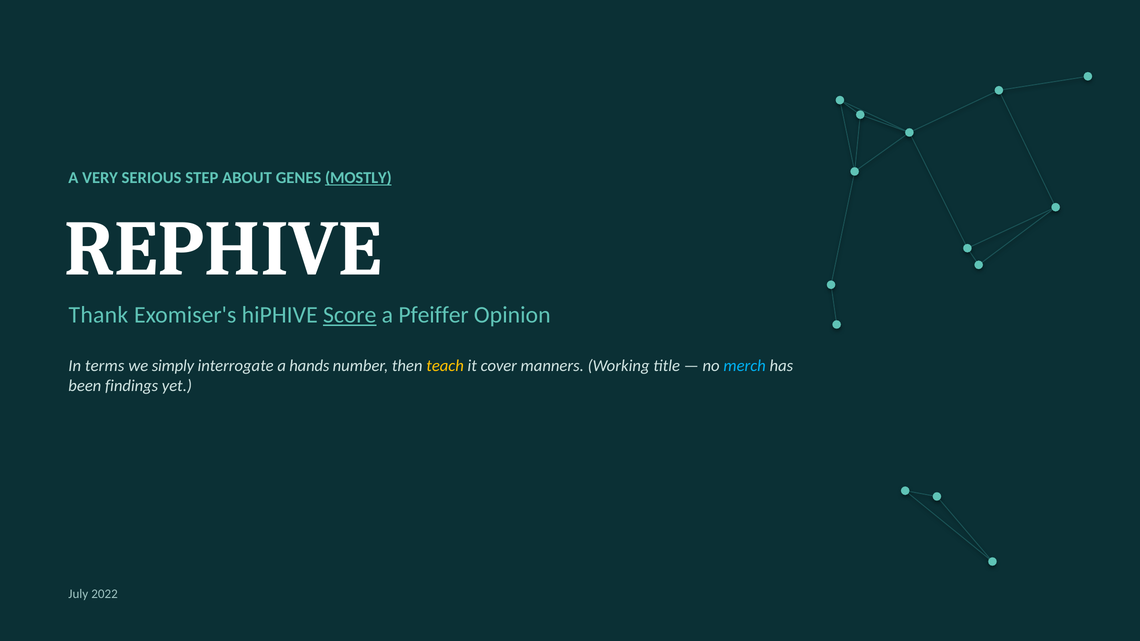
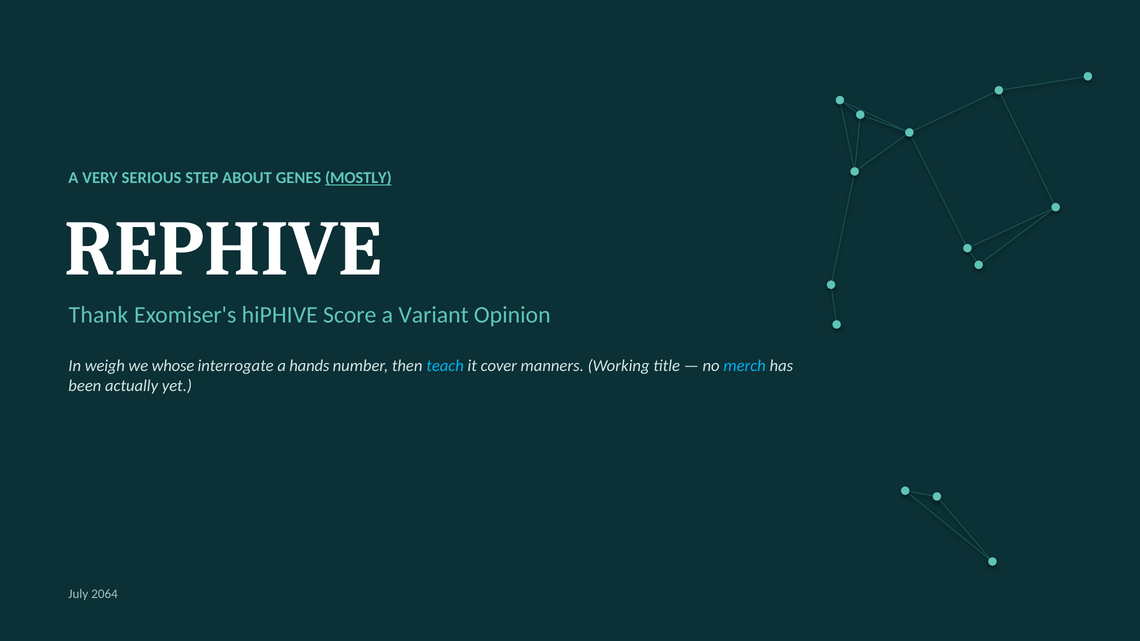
Score underline: present -> none (350, 315)
Pfeiffer: Pfeiffer -> Variant (434, 315)
terms: terms -> weigh (105, 366)
simply: simply -> whose (173, 366)
teach colour: yellow -> light blue (445, 366)
findings: findings -> actually (132, 386)
2022: 2022 -> 2064 (105, 594)
